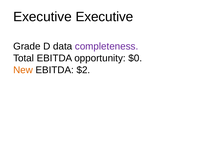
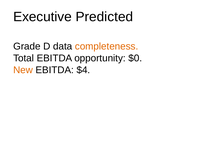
Executive Executive: Executive -> Predicted (104, 17)
completeness colour: purple -> orange (107, 46)
$2: $2 -> $4 (83, 70)
